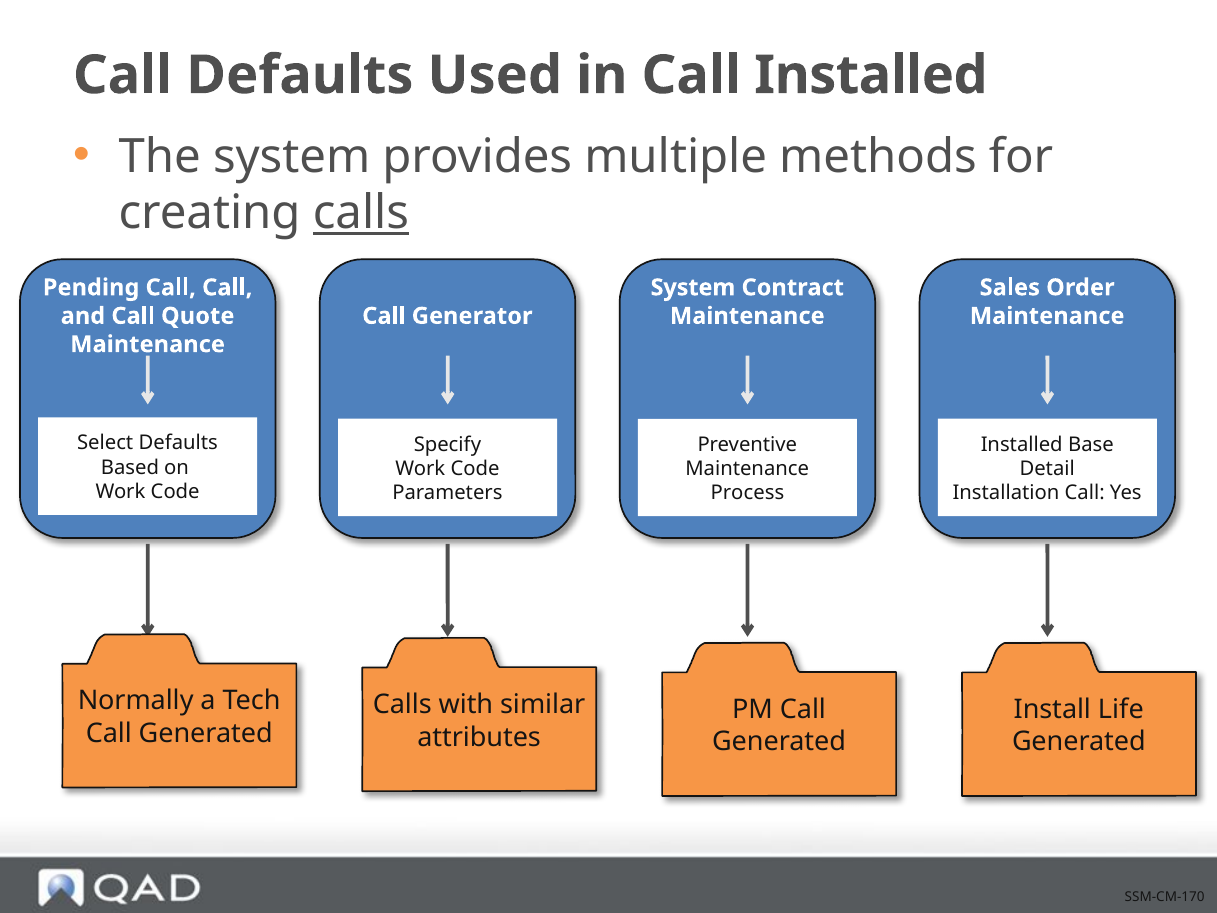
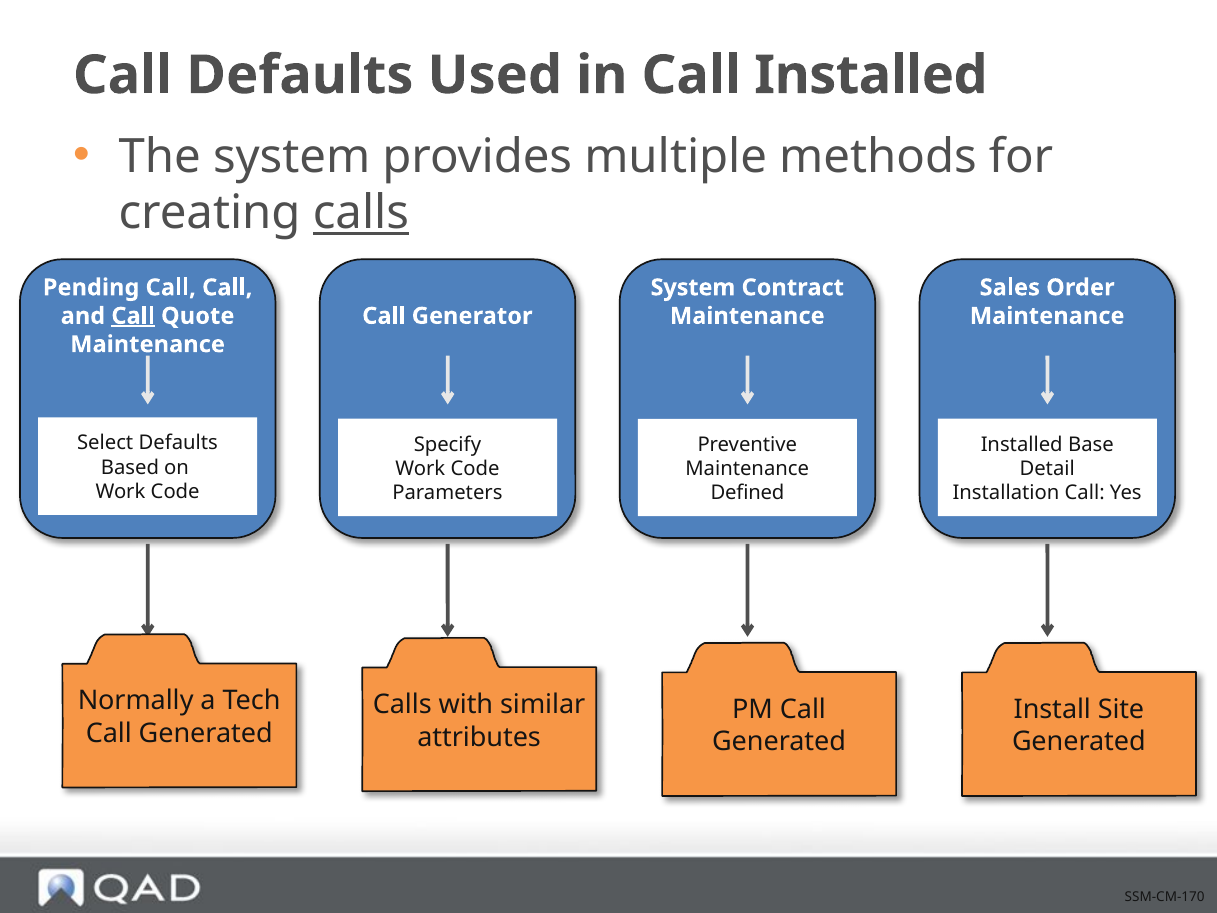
Call underline: none -> present (133, 316)
Process: Process -> Defined (747, 493)
Life: Life -> Site (1121, 709)
